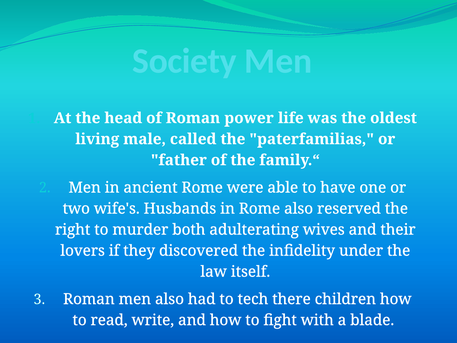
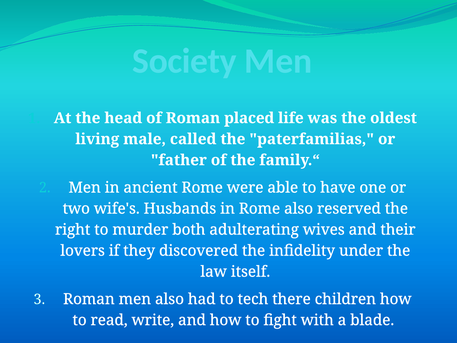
power: power -> placed (249, 118)
